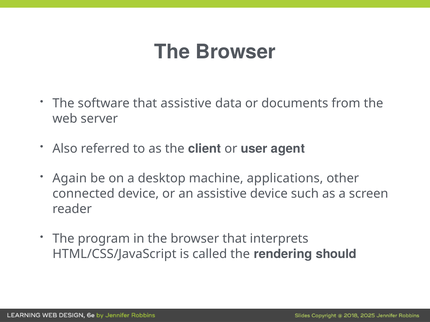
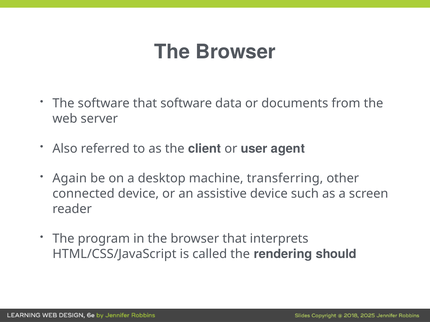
that assistive: assistive -> software (186, 104)
applications: applications -> transferring (285, 179)
